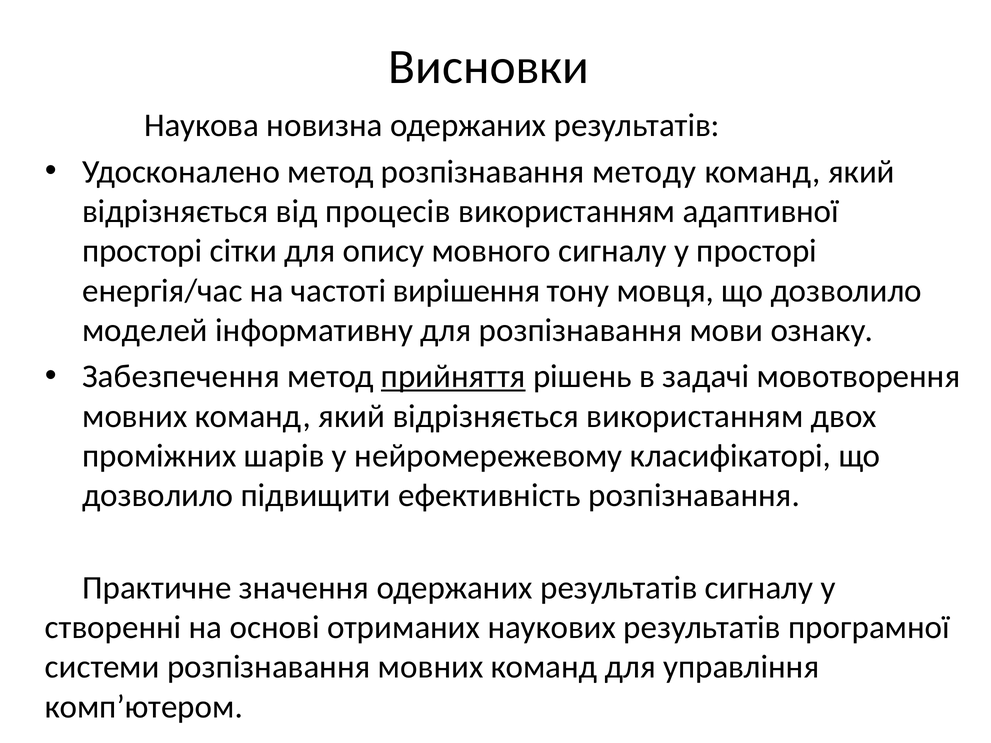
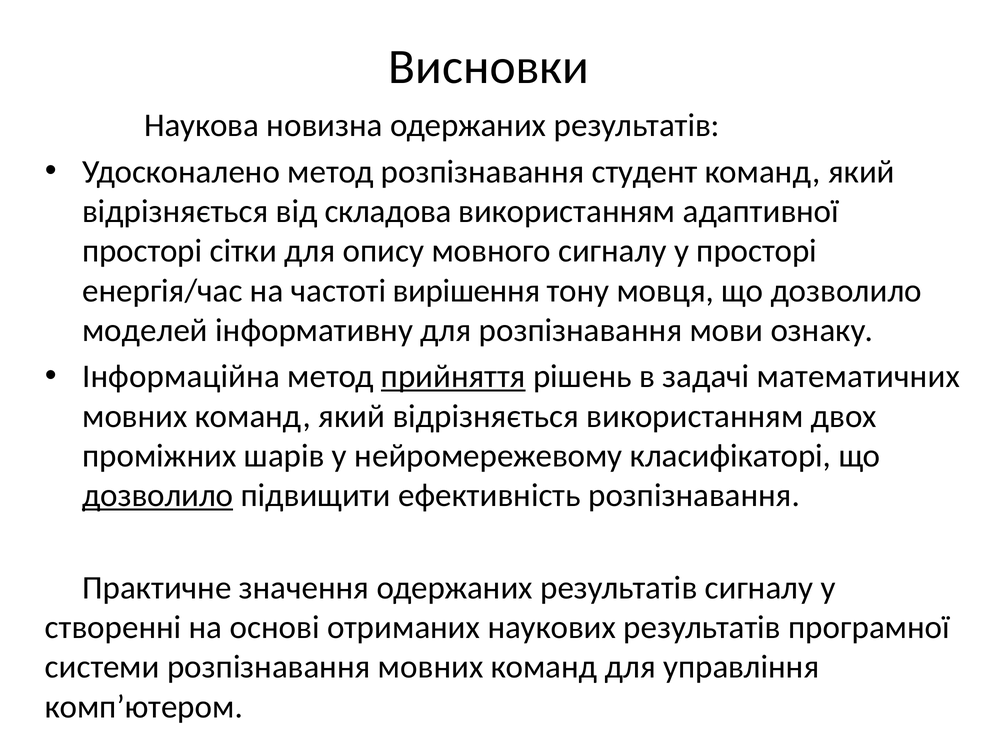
методу: методу -> студент (645, 172)
процесів: процесів -> складова (388, 211)
Забезпечення: Забезпечення -> Інформаційна (181, 377)
мовотворення: мовотворення -> математичних (858, 377)
дозволило underline: none -> present (158, 496)
